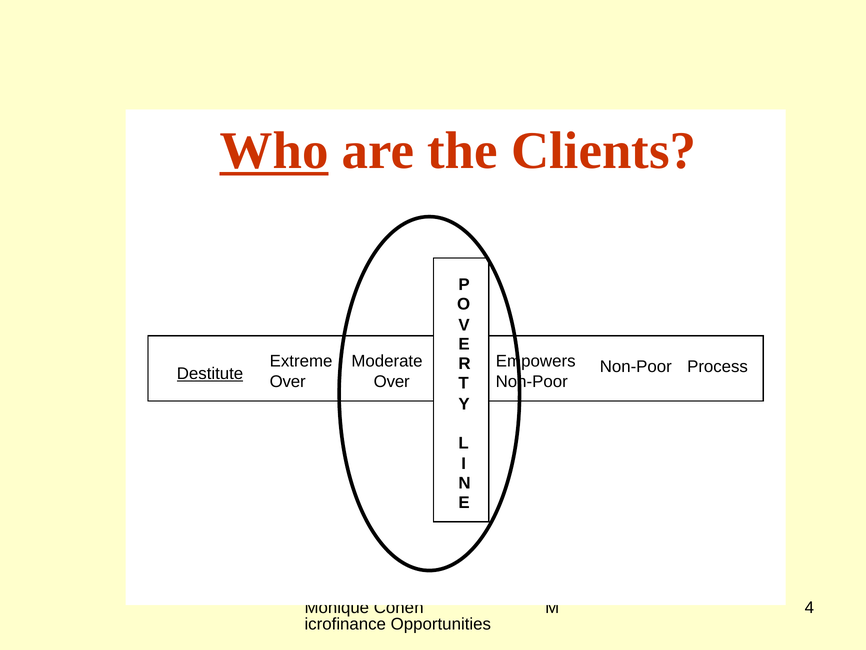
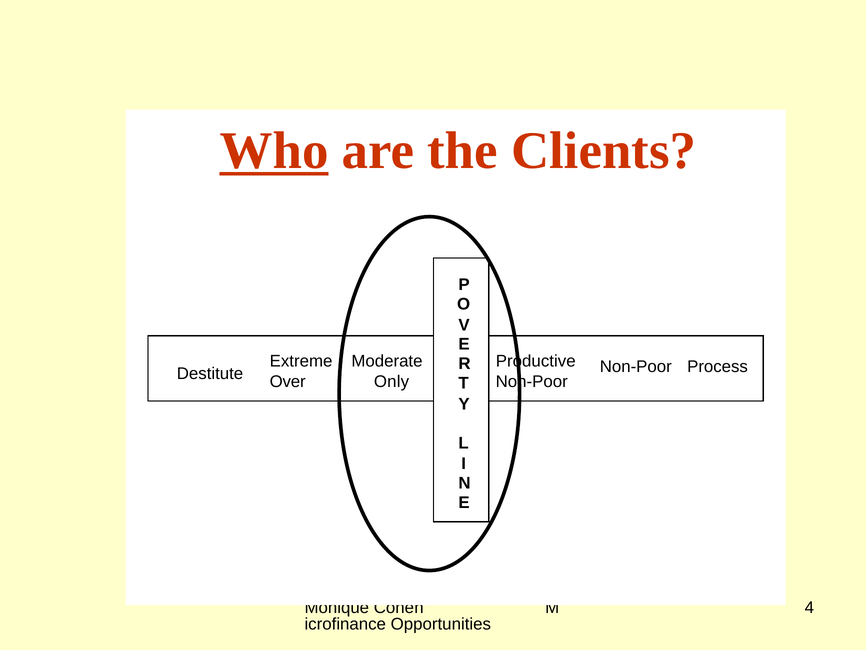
Empowers: Empowers -> Productive (536, 361)
Destitute underline: present -> none (210, 373)
Over: Over -> Only (392, 382)
